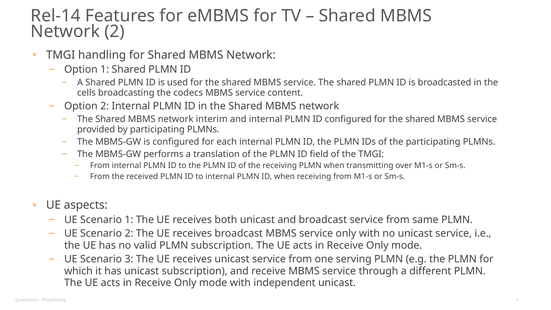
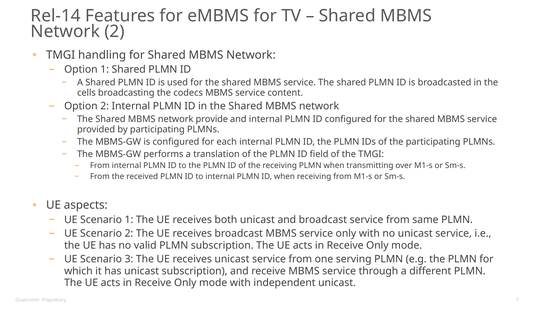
interim: interim -> provide (212, 119)
